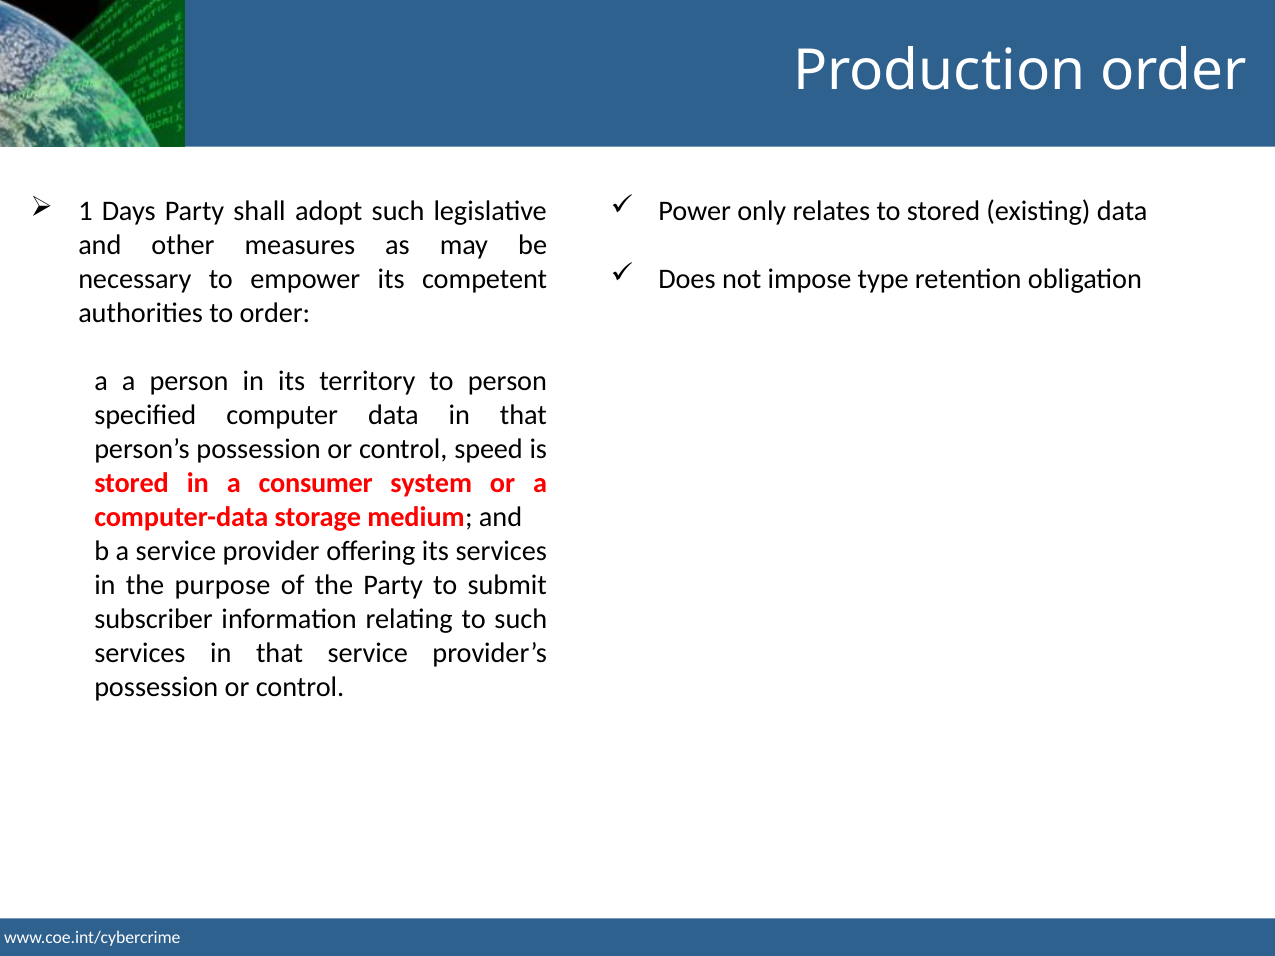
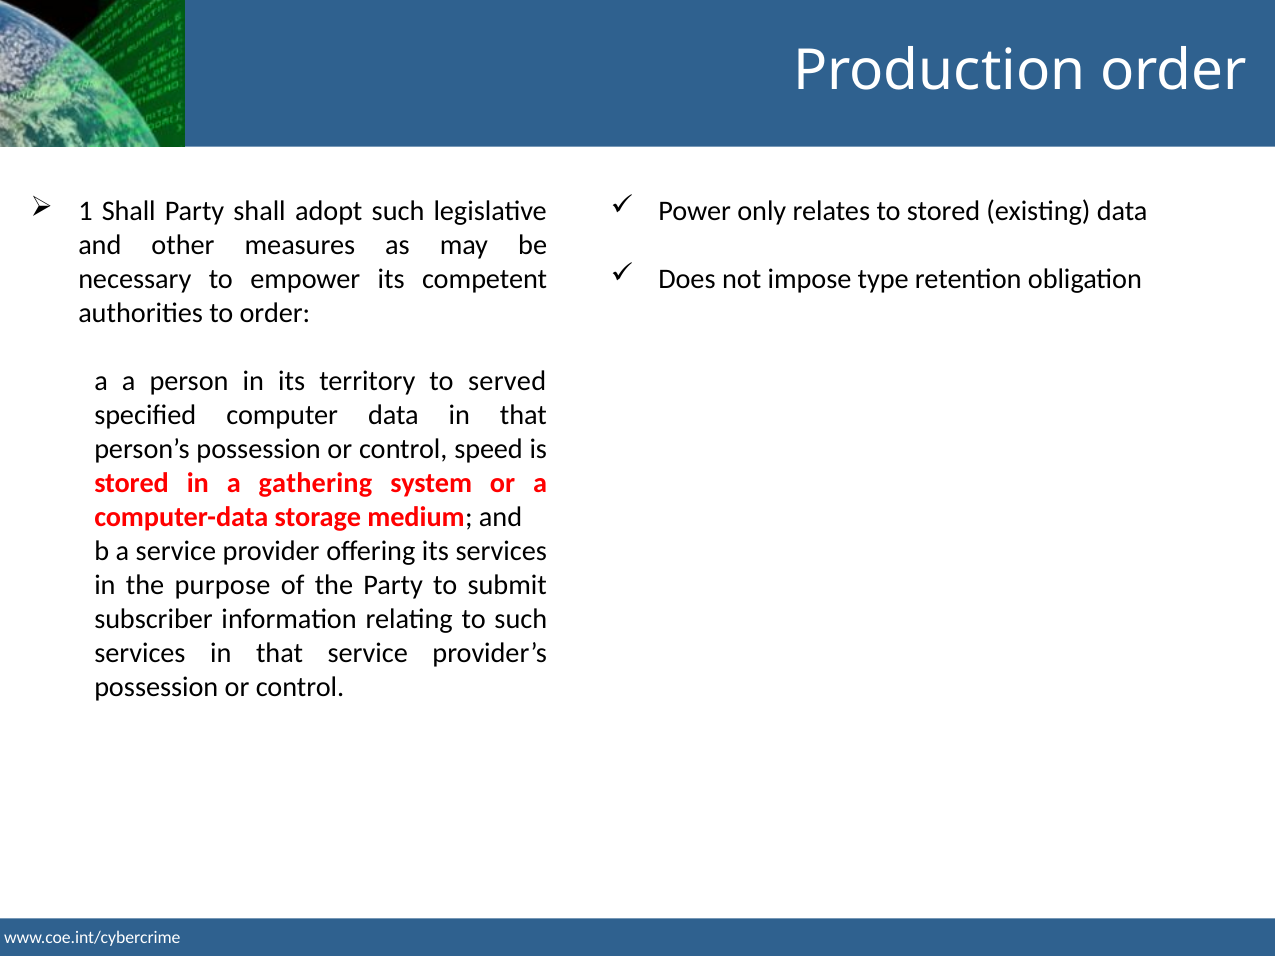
1 Days: Days -> Shall (129, 212)
to person: person -> served (507, 382)
consumer: consumer -> gathering (315, 484)
